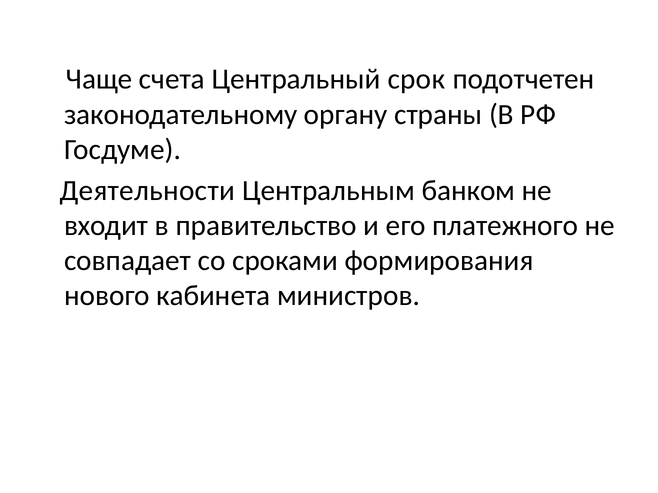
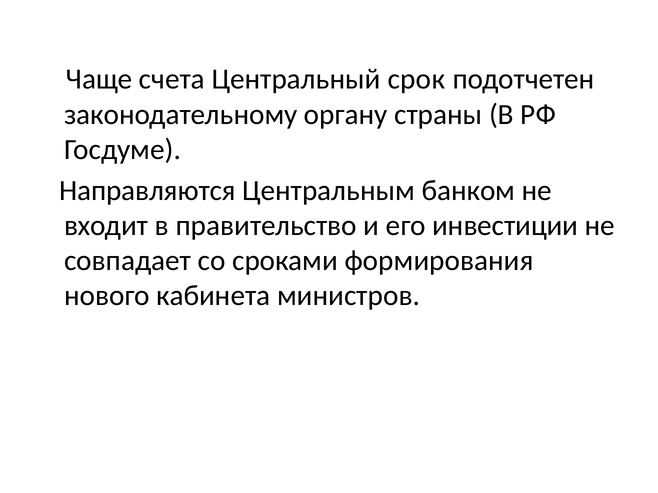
Деятельности: Деятельности -> Направляются (148, 191)
платежного: платежного -> инвестиции (505, 226)
